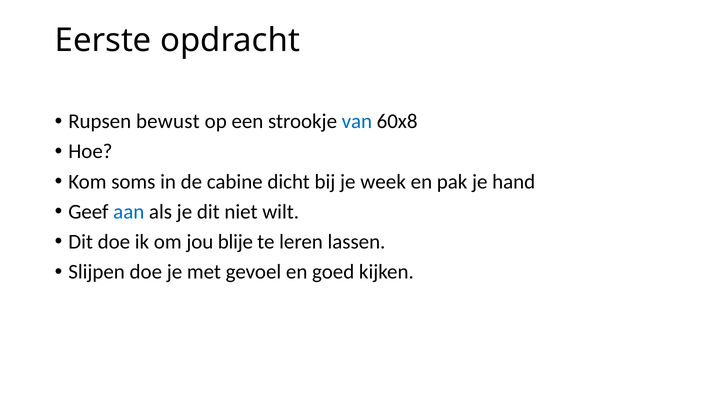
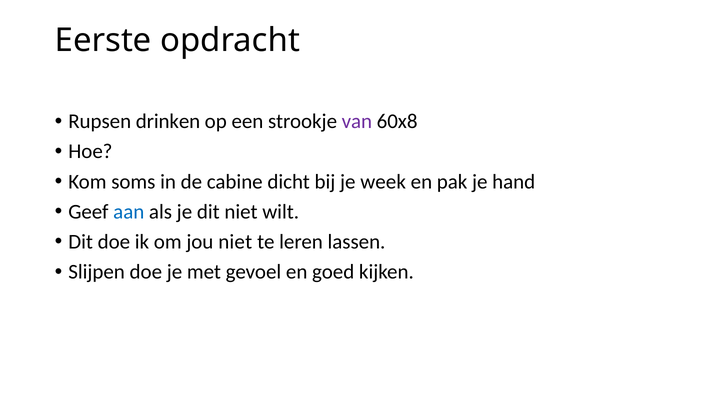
bewust: bewust -> drinken (168, 122)
van colour: blue -> purple (357, 122)
jou blije: blije -> niet (235, 242)
